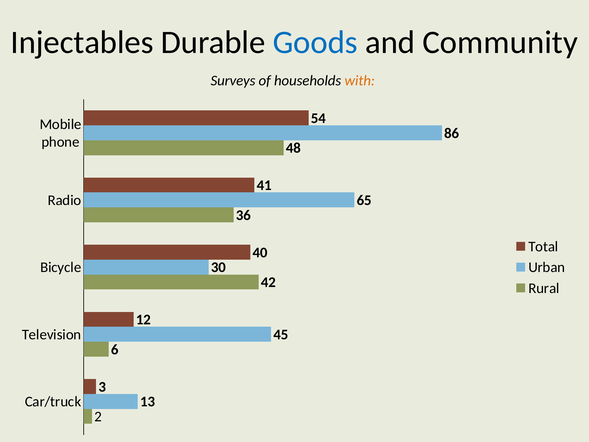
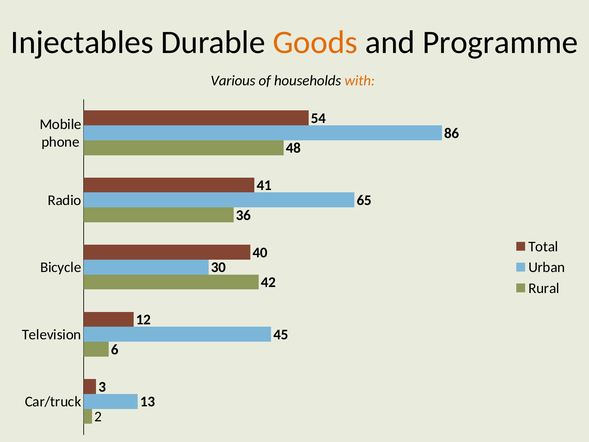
Goods colour: blue -> orange (315, 42)
Community: Community -> Programme (500, 42)
Surveys: Surveys -> Various (233, 80)
